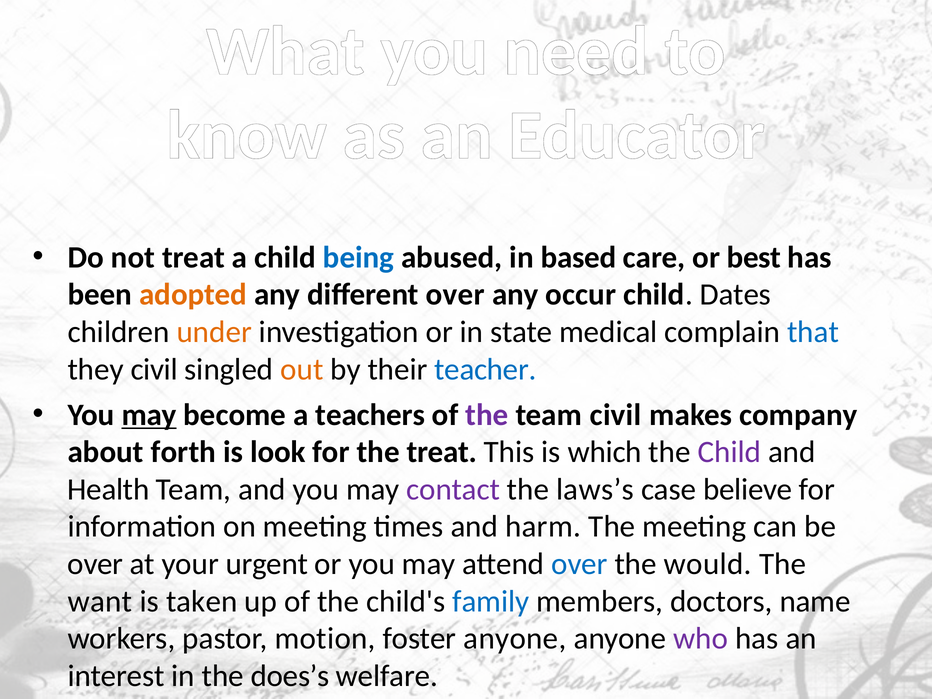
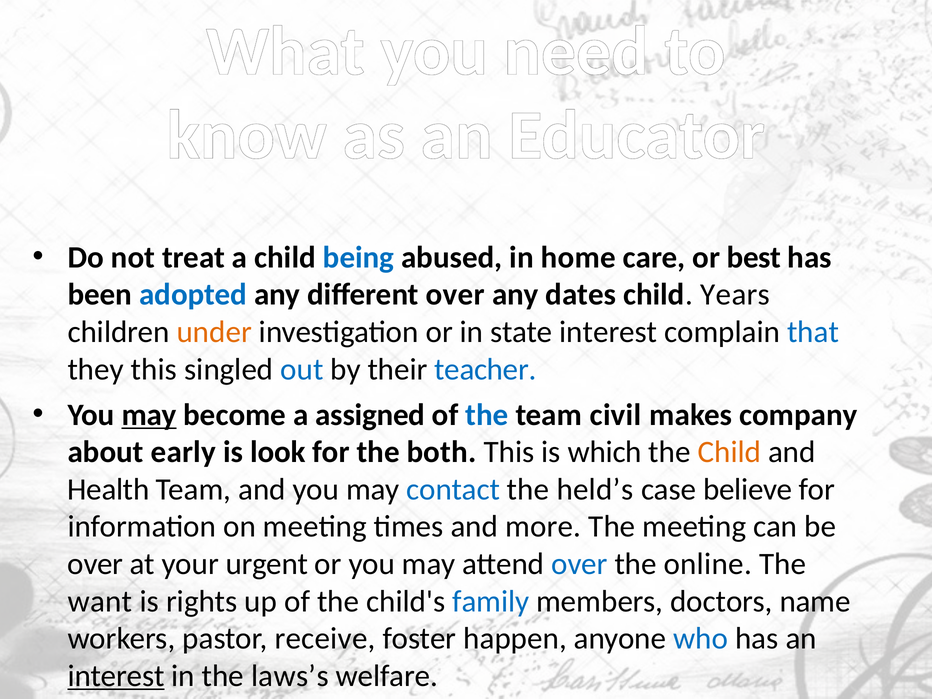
based: based -> home (578, 257)
adopted colour: orange -> blue (193, 295)
occur: occur -> dates (581, 295)
Dates: Dates -> Years (735, 295)
state medical: medical -> interest (608, 332)
they civil: civil -> this (154, 369)
out colour: orange -> blue (302, 369)
teachers: teachers -> assigned (370, 415)
the colour: purple -> blue (487, 415)
forth: forth -> early (183, 452)
the treat: treat -> both (441, 452)
Child colour: purple -> orange (729, 452)
contact colour: purple -> blue (453, 489)
laws’s: laws’s -> held’s (595, 489)
harm: harm -> more (543, 527)
would: would -> online (708, 564)
taken: taken -> rights (202, 601)
motion: motion -> receive (325, 639)
foster anyone: anyone -> happen (515, 639)
who colour: purple -> blue (701, 639)
interest underline: none -> present (116, 676)
does’s: does’s -> laws’s (290, 676)
